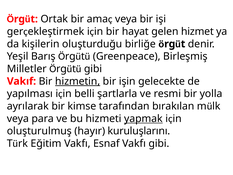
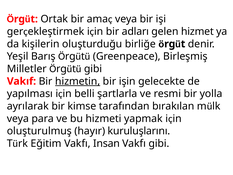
hayat: hayat -> adları (135, 31)
yapmak underline: present -> none (143, 118)
Esnaf: Esnaf -> Insan (106, 143)
